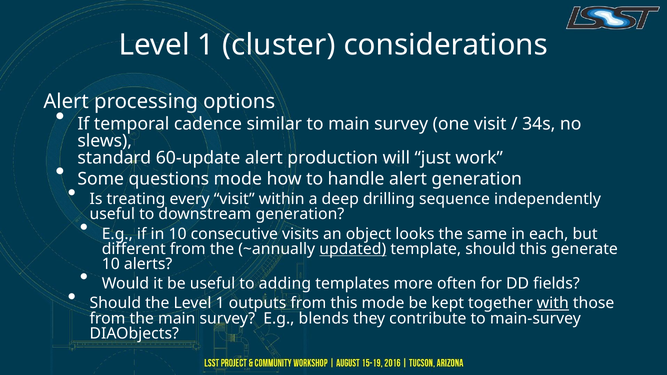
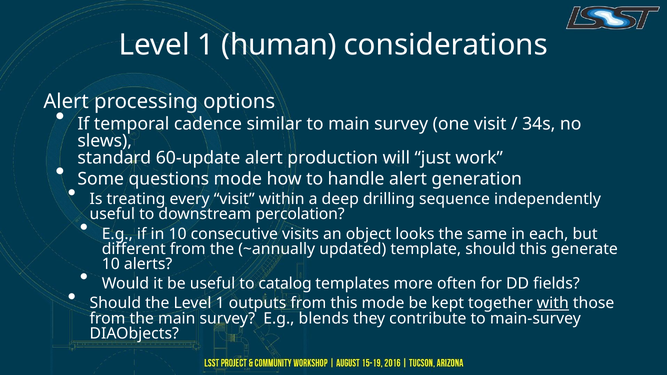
cluster: cluster -> human (279, 45)
downstream generation: generation -> percolation (300, 214)
updated underline: present -> none (353, 249)
adding: adding -> catalog (285, 284)
